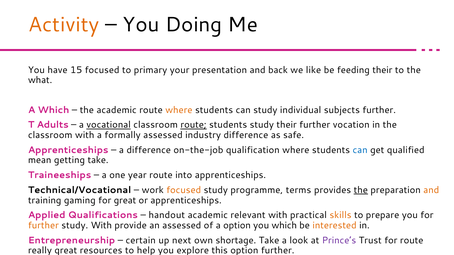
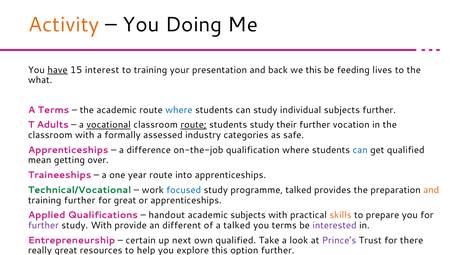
have underline: none -> present (58, 70)
15 focused: focused -> interest (102, 70)
to primary: primary -> training (151, 70)
we like: like -> this (314, 70)
feeding their: their -> lives (382, 70)
A Which: Which -> Terms (53, 110)
where colour: orange -> blue (179, 110)
industry difference: difference -> categories (246, 135)
getting take: take -> over (98, 160)
Technical/Vocational colour: black -> green (80, 190)
focused colour: orange -> blue (184, 190)
programme terms: terms -> talked (299, 190)
the underline: present -> none (361, 190)
training gaming: gaming -> further (80, 201)
academic relevant: relevant -> subjects (248, 215)
further colour: orange -> purple (43, 226)
an assessed: assessed -> different (182, 226)
a option: option -> talked (237, 226)
you which: which -> terms (284, 226)
interested colour: orange -> purple (335, 226)
own shortage: shortage -> qualified (236, 241)
for route: route -> there (412, 241)
